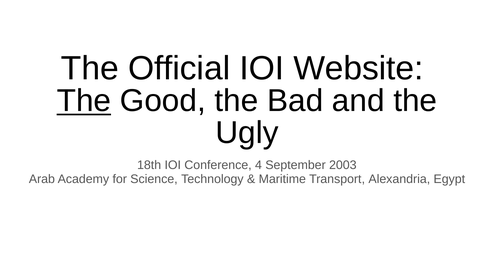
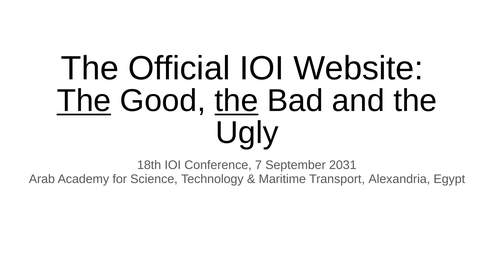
the underline: none -> present (236, 101)
4: 4 -> 7 (259, 165)
2003: 2003 -> 2031 (343, 165)
